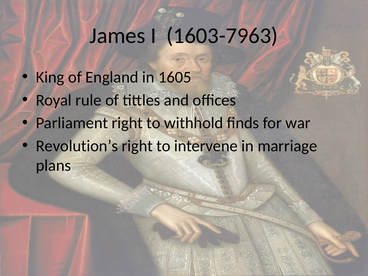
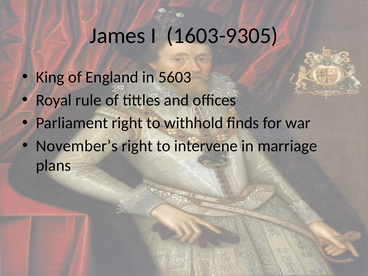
1603-7963: 1603-7963 -> 1603-9305 (222, 36)
1605: 1605 -> 5603 (175, 77)
Revolution’s: Revolution’s -> November’s (77, 146)
